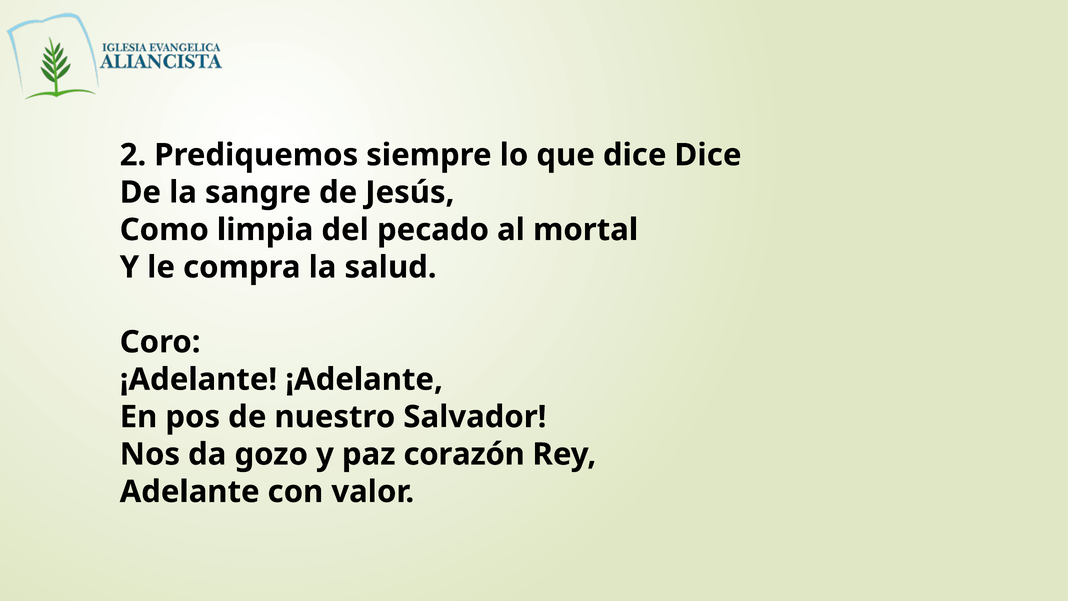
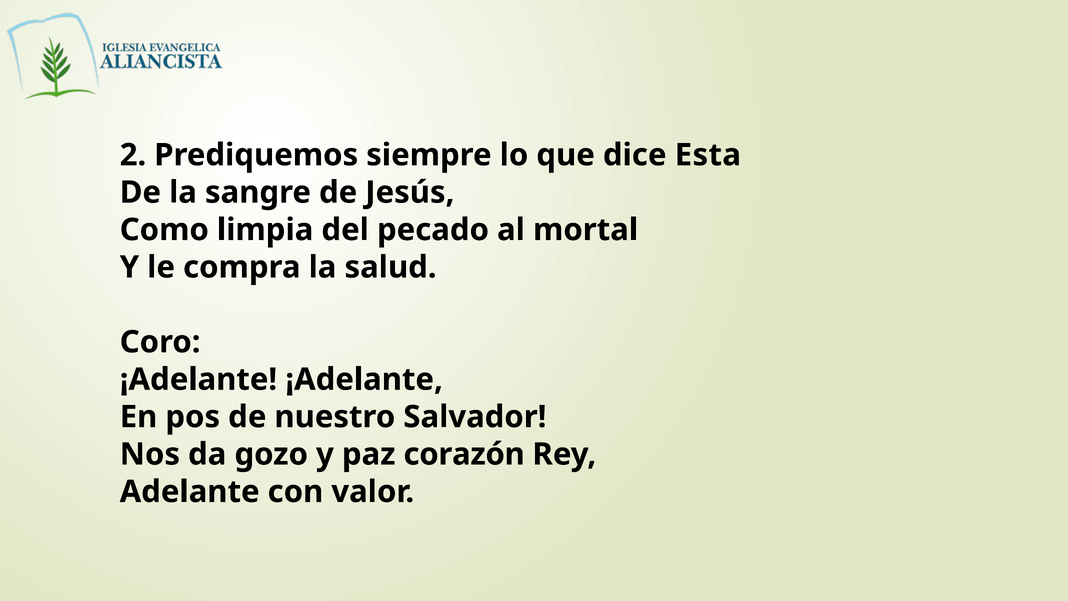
dice Dice: Dice -> Esta (708, 155)
